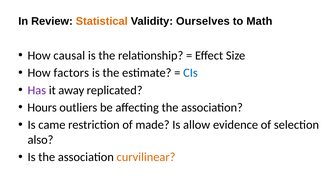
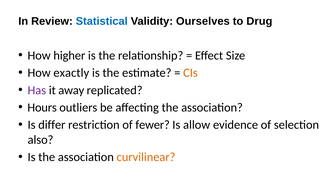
Statistical colour: orange -> blue (102, 21)
Math: Math -> Drug (259, 21)
causal: causal -> higher (69, 55)
factors: factors -> exactly (71, 73)
CIs colour: blue -> orange (190, 73)
came: came -> differ (52, 125)
made: made -> fewer (153, 125)
